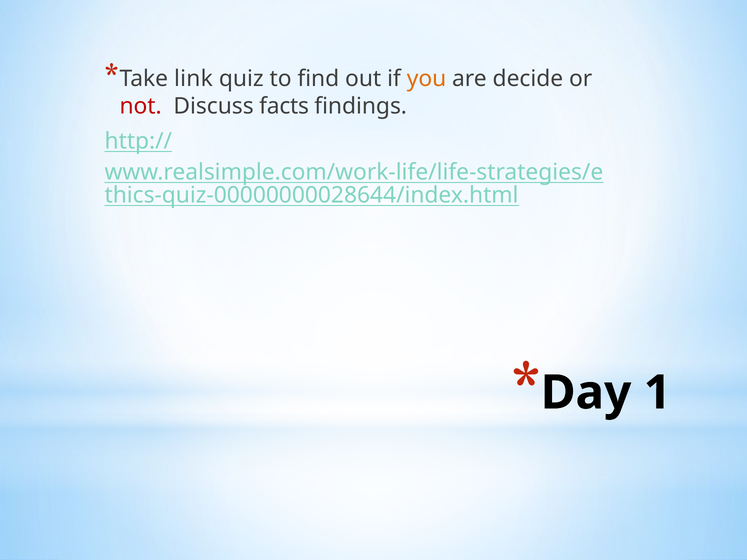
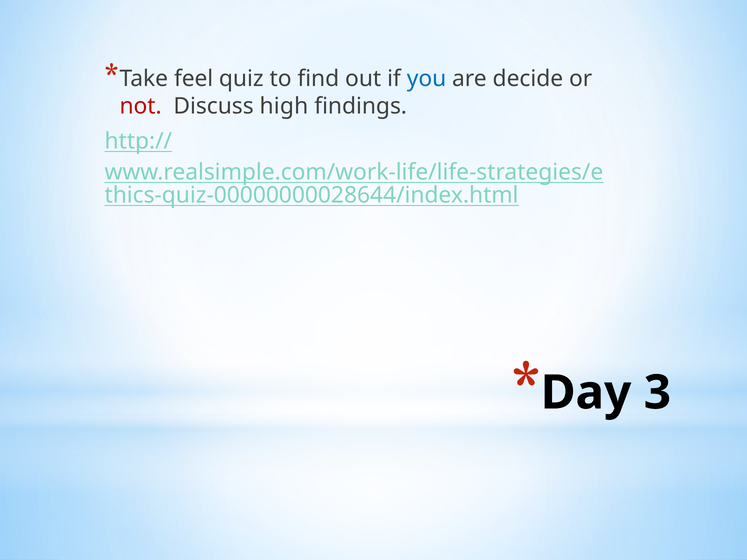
link: link -> feel (194, 79)
you colour: orange -> blue (427, 79)
facts: facts -> high (284, 106)
1: 1 -> 3 (657, 393)
